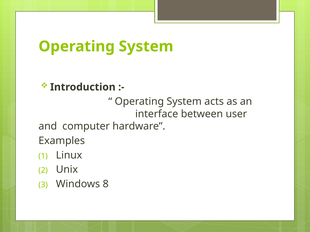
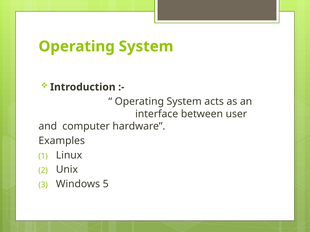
8: 8 -> 5 (106, 184)
